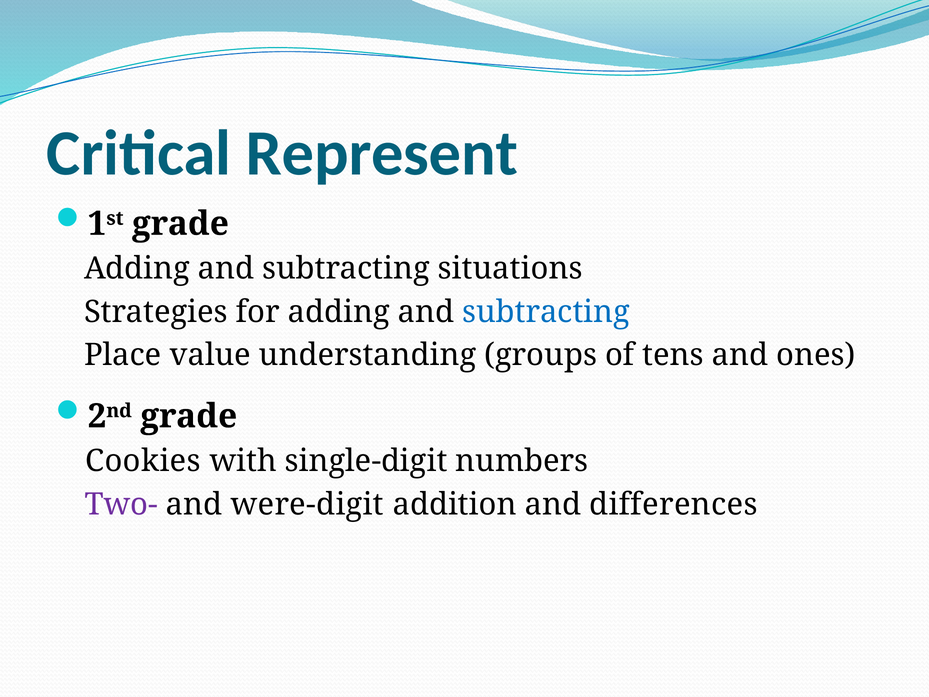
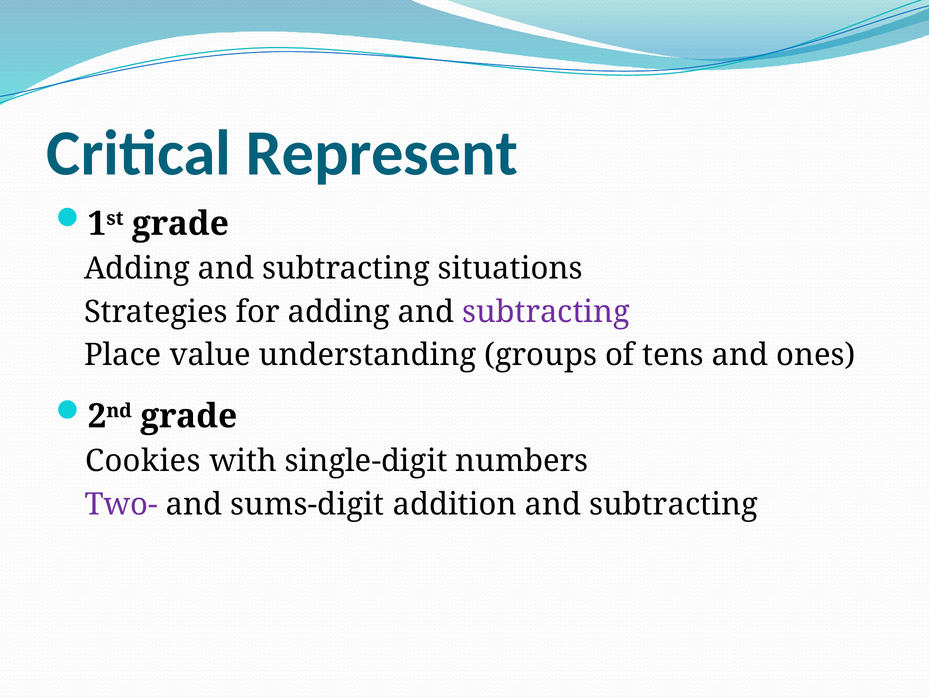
subtracting colour: blue -> purple (546, 312)
were-digit: were-digit -> sums-digit (307, 504)
addition and differences: differences -> subtracting (674, 504)
